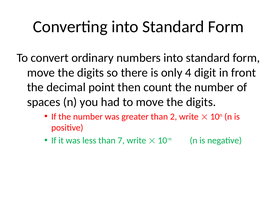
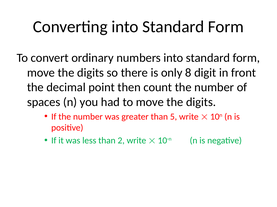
4: 4 -> 8 (188, 73)
2: 2 -> 5 (174, 117)
7: 7 -> 2 (121, 141)
